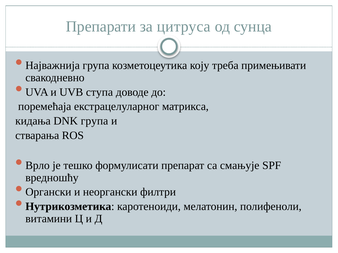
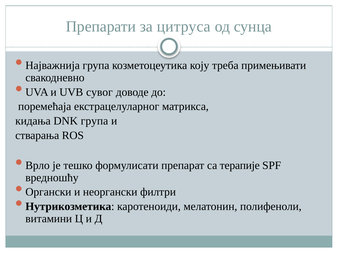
ступа: ступа -> сувог (99, 92)
смањује: смањује -> терапије (240, 166)
